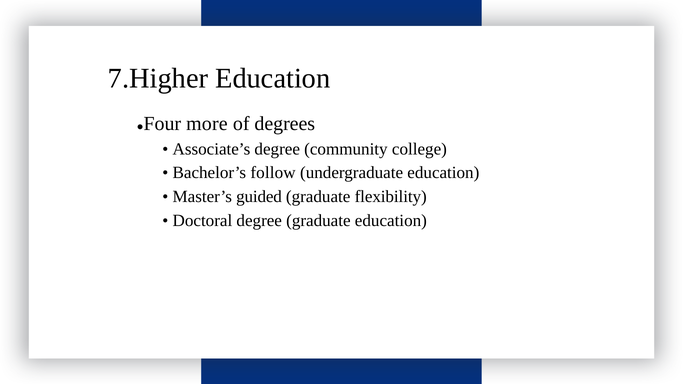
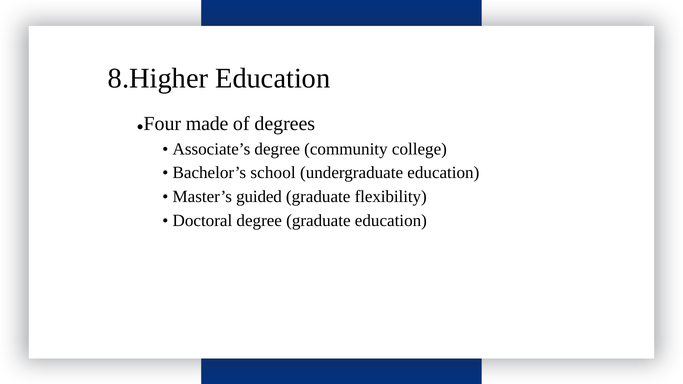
7.Higher: 7.Higher -> 8.Higher (158, 78)
more: more -> made (207, 124)
follow: follow -> school (273, 173)
